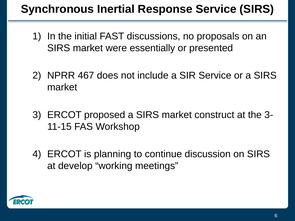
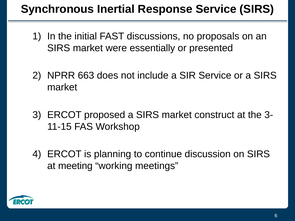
467: 467 -> 663 (86, 76)
develop: develop -> meeting (75, 166)
